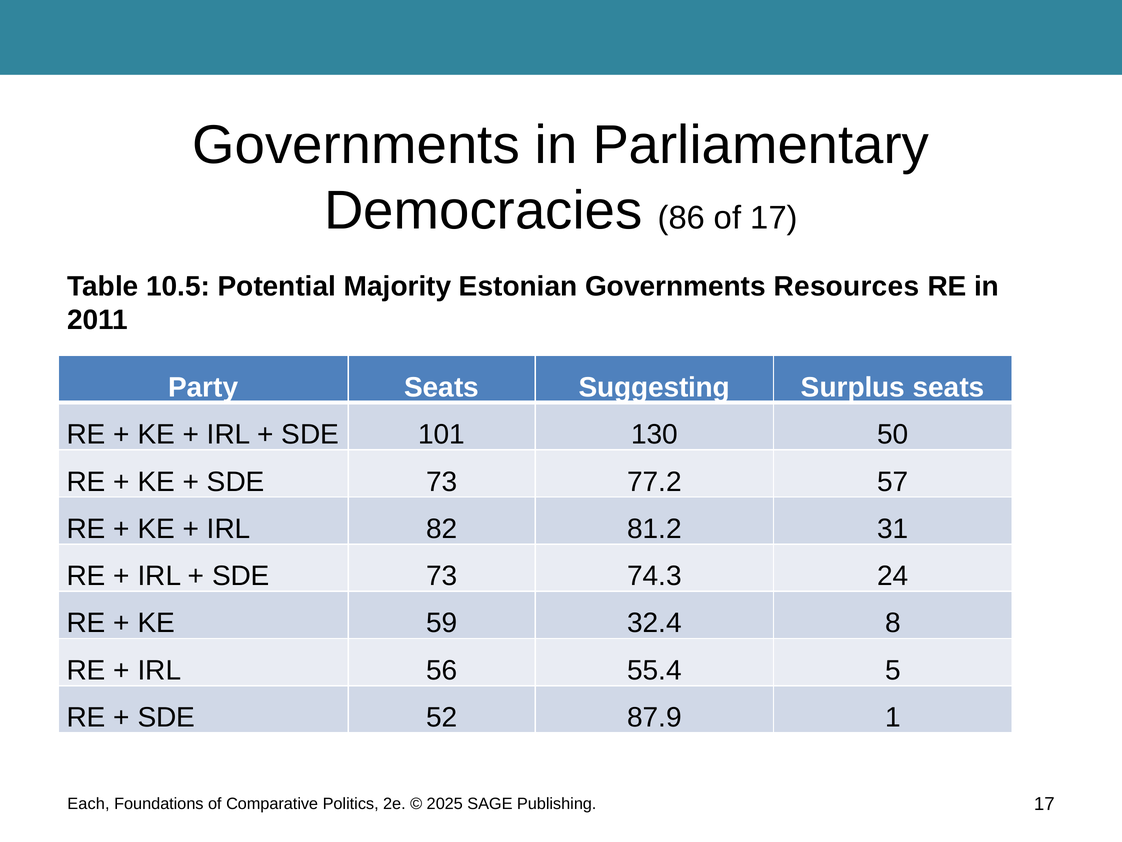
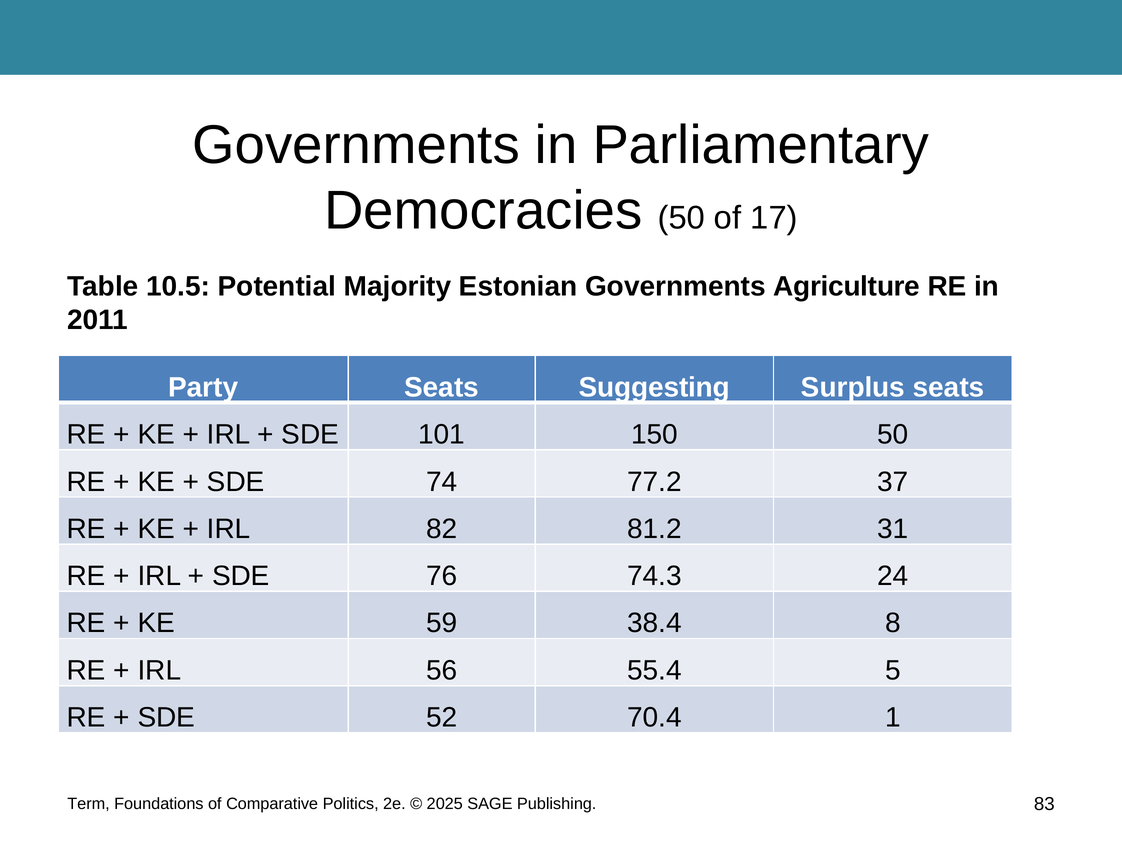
Democracies 86: 86 -> 50 (681, 218)
Resources: Resources -> Agriculture (847, 286)
130: 130 -> 150 (654, 434)
73: 73 -> 74 (442, 481)
57: 57 -> 37 (893, 481)
73: 73 -> 76 (442, 576)
32.4: 32.4 -> 38.4 (654, 623)
87.9: 87.9 -> 70.4 (654, 717)
Each: Each -> Term (89, 803)
Publishing 17: 17 -> 83 (1044, 804)
